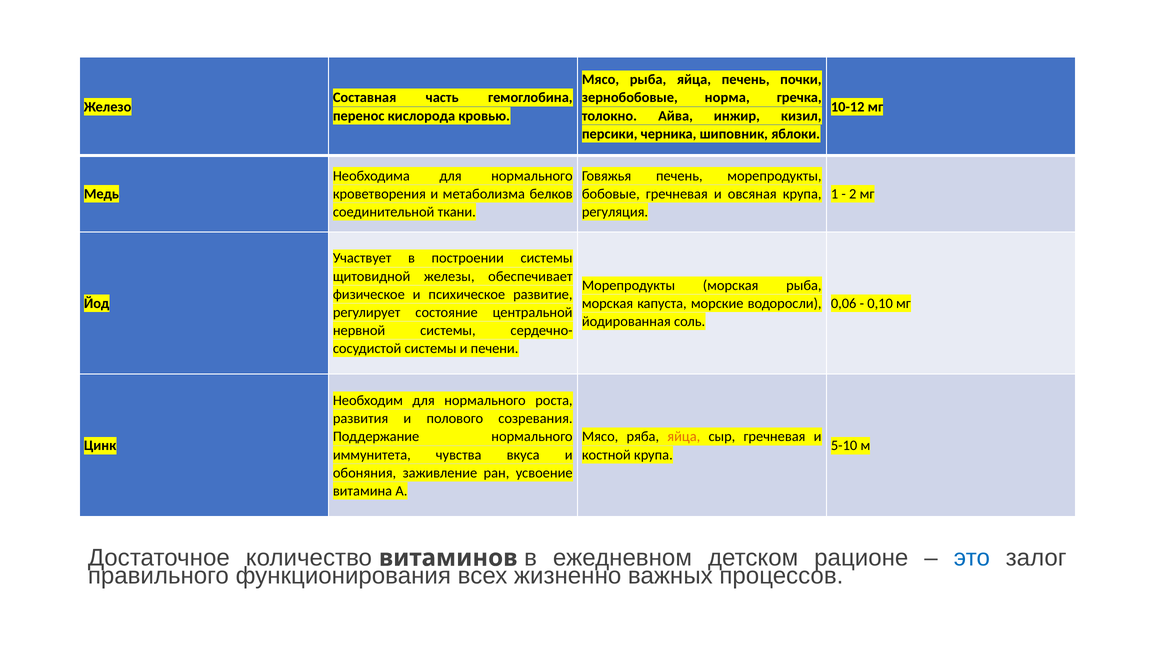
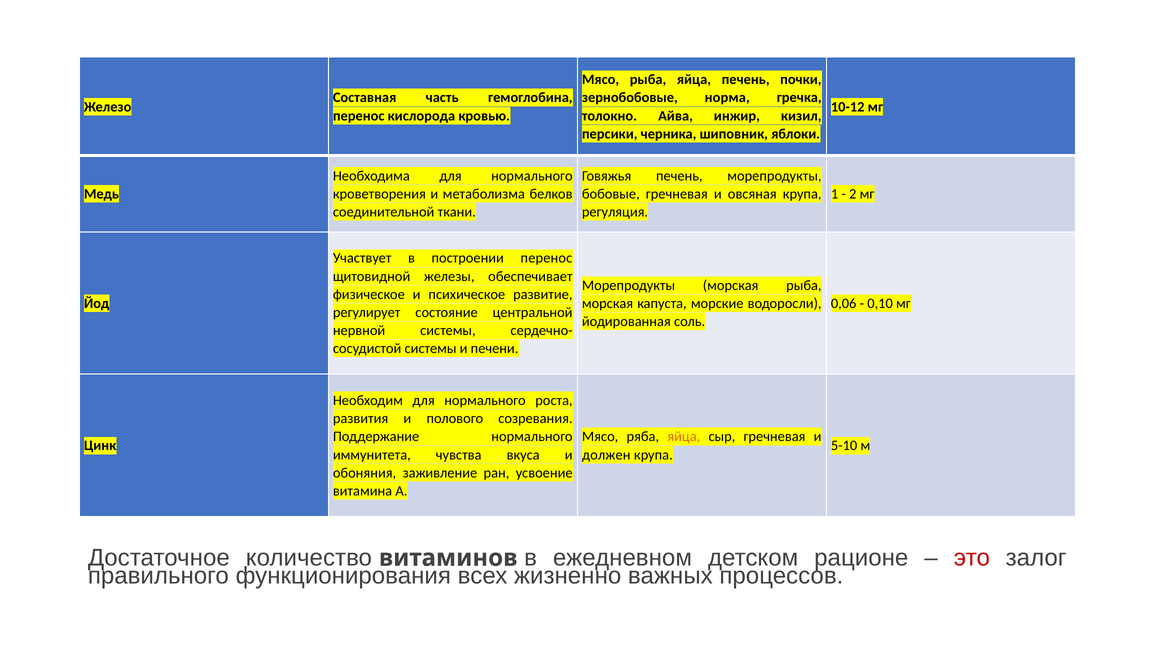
построении системы: системы -> перенос (546, 258)
костной: костной -> должен (606, 455)
это colour: blue -> red (972, 558)
